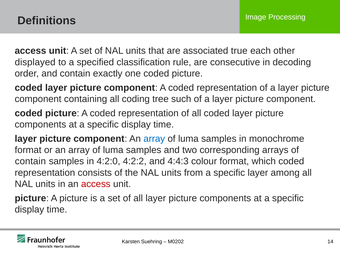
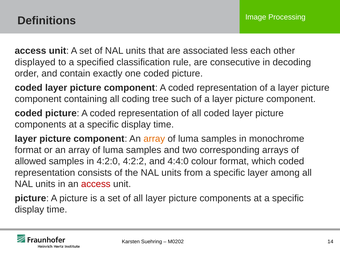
true: true -> less (239, 51)
array colour: blue -> orange (154, 139)
contain: contain -> allowed (30, 161)
4:4:3: 4:4:3 -> 4:4:0 (178, 161)
